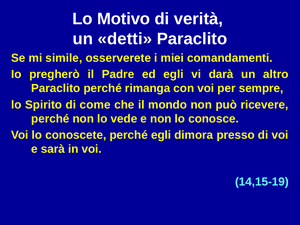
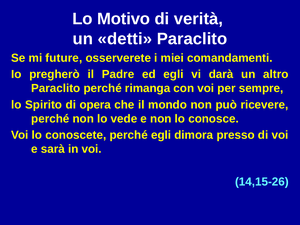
simile: simile -> future (64, 58)
come: come -> opera (95, 105)
14,15-19: 14,15-19 -> 14,15-26 (262, 182)
